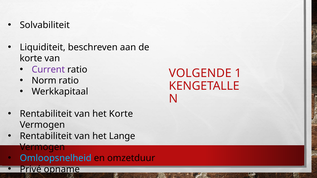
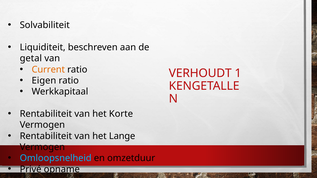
korte: korte -> getal (31, 58)
Current colour: purple -> orange (48, 70)
VOLGENDE: VOLGENDE -> VERHOUDT (200, 73)
Norm: Norm -> Eigen (44, 81)
